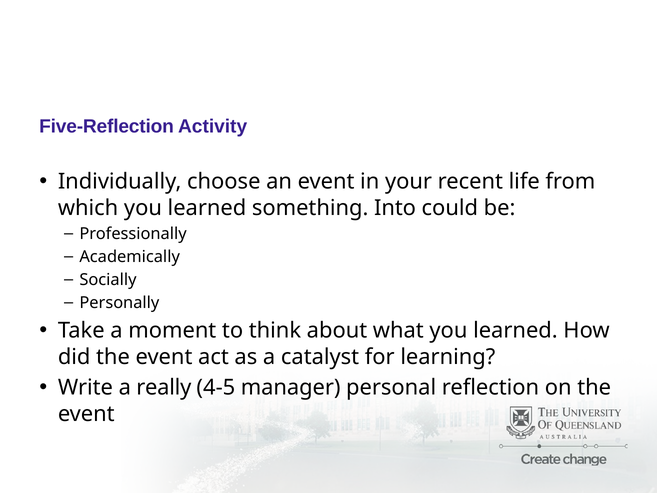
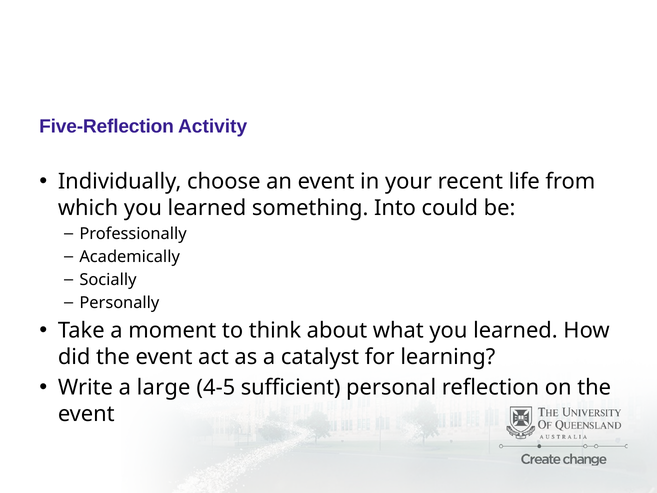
really: really -> large (164, 387)
manager: manager -> sufficient (291, 387)
